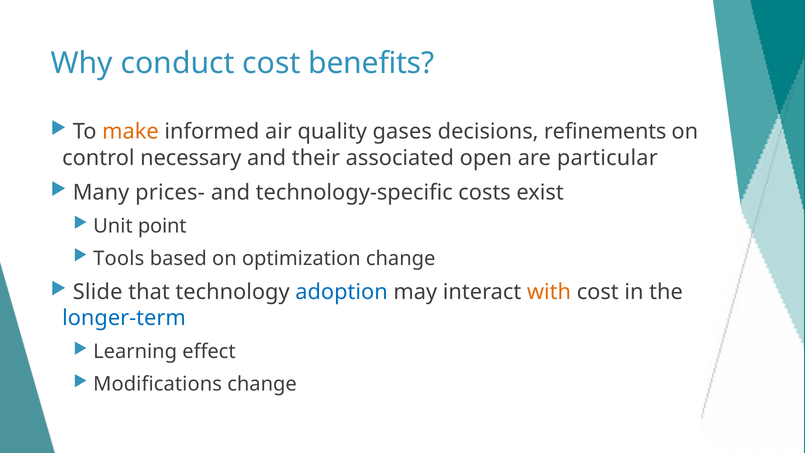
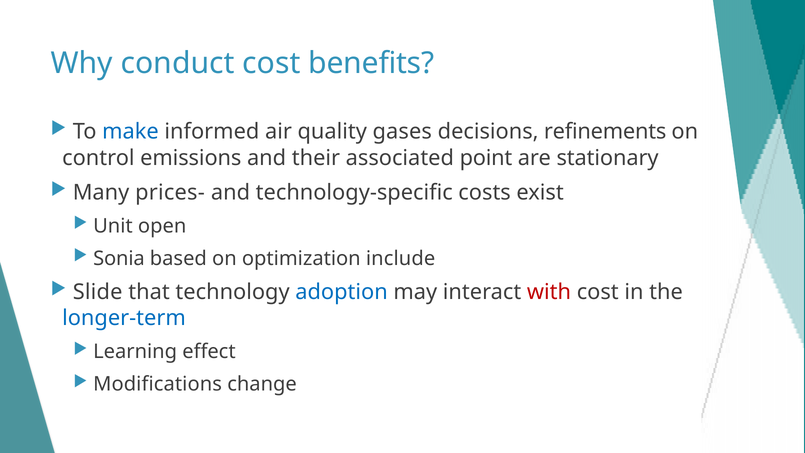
make colour: orange -> blue (130, 132)
necessary: necessary -> emissions (191, 158)
open: open -> point (486, 158)
particular: particular -> stationary (608, 158)
point: point -> open (162, 226)
Tools: Tools -> Sonia (119, 258)
optimization change: change -> include (401, 258)
with colour: orange -> red (549, 292)
